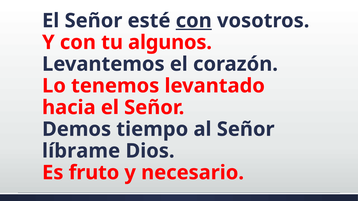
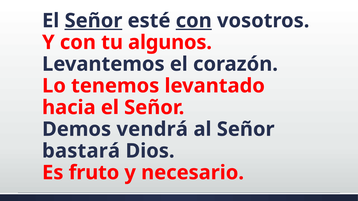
Señor underline: none -> present (93, 21)
tiempo: tiempo -> vendrá (152, 129)
líbrame: líbrame -> bastará (81, 151)
